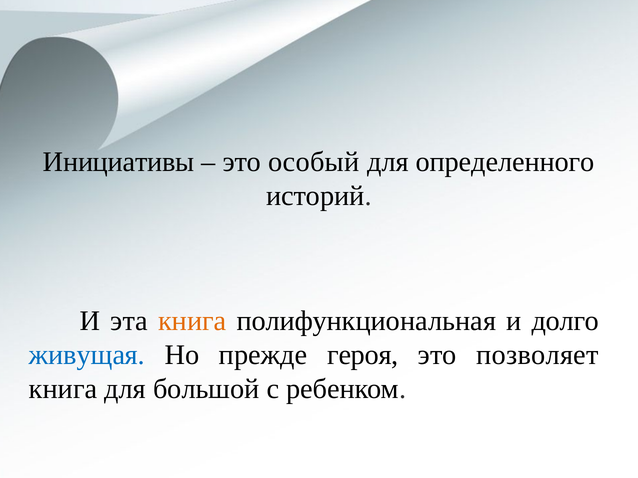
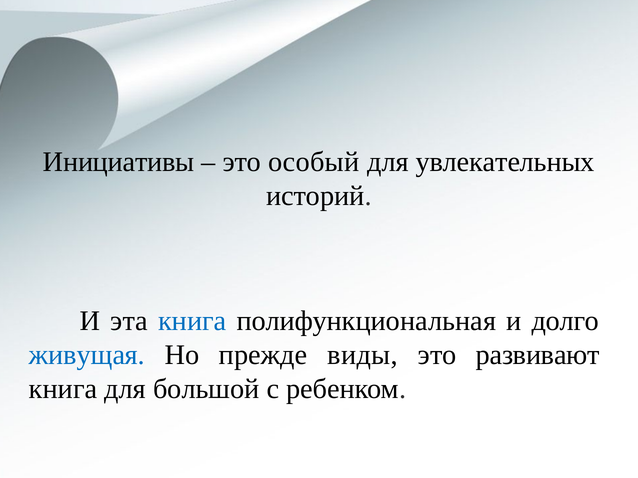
определенного: определенного -> увлекательных (505, 162)
книга colour: orange -> blue (192, 321)
героя: героя -> виды (363, 355)
позволяет: позволяет -> развивают (538, 355)
